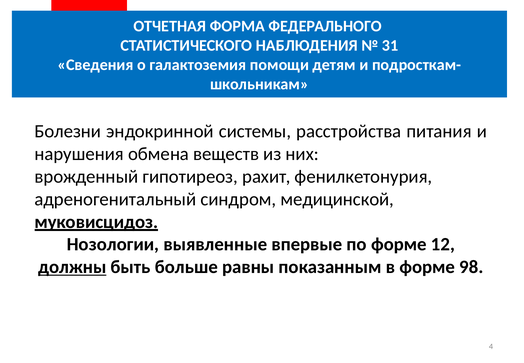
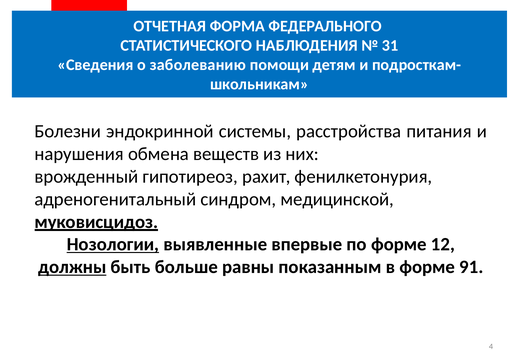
галактоземия: галактоземия -> заболеванию (198, 65)
Нозологии underline: none -> present (113, 244)
98: 98 -> 91 (471, 267)
